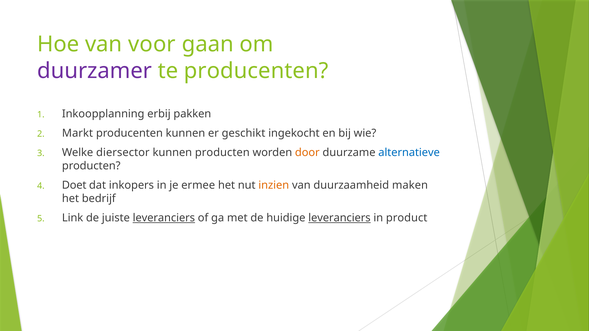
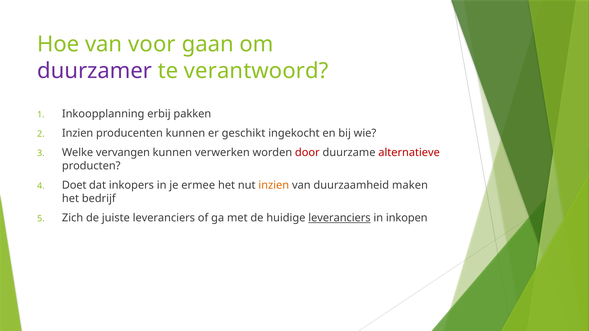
te producenten: producenten -> verantwoord (256, 71)
Markt: Markt -> Inzien (78, 133)
diersector: diersector -> vervangen (123, 153)
kunnen producten: producten -> verwerken (222, 153)
door colour: orange -> red (307, 153)
alternatieve colour: blue -> red (409, 153)
Link: Link -> Zich (73, 218)
leveranciers underline: present -> none (164, 218)
product: product -> inkopen (407, 218)
